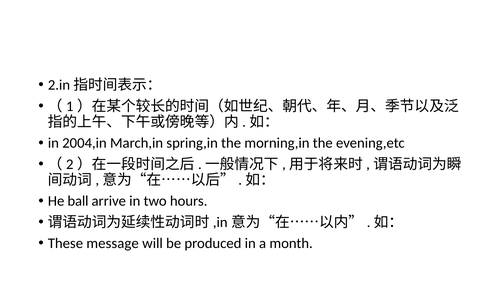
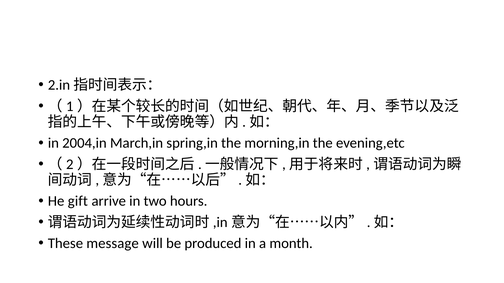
ball: ball -> gift (78, 201)
